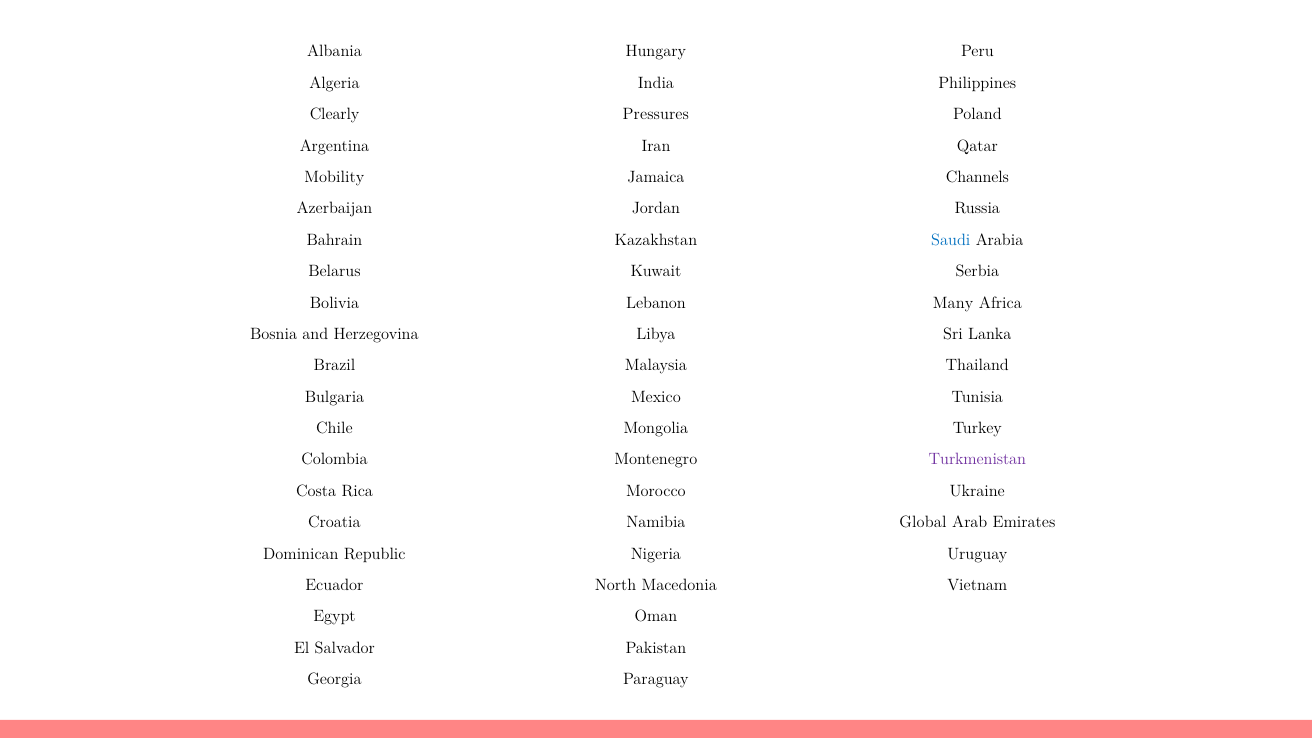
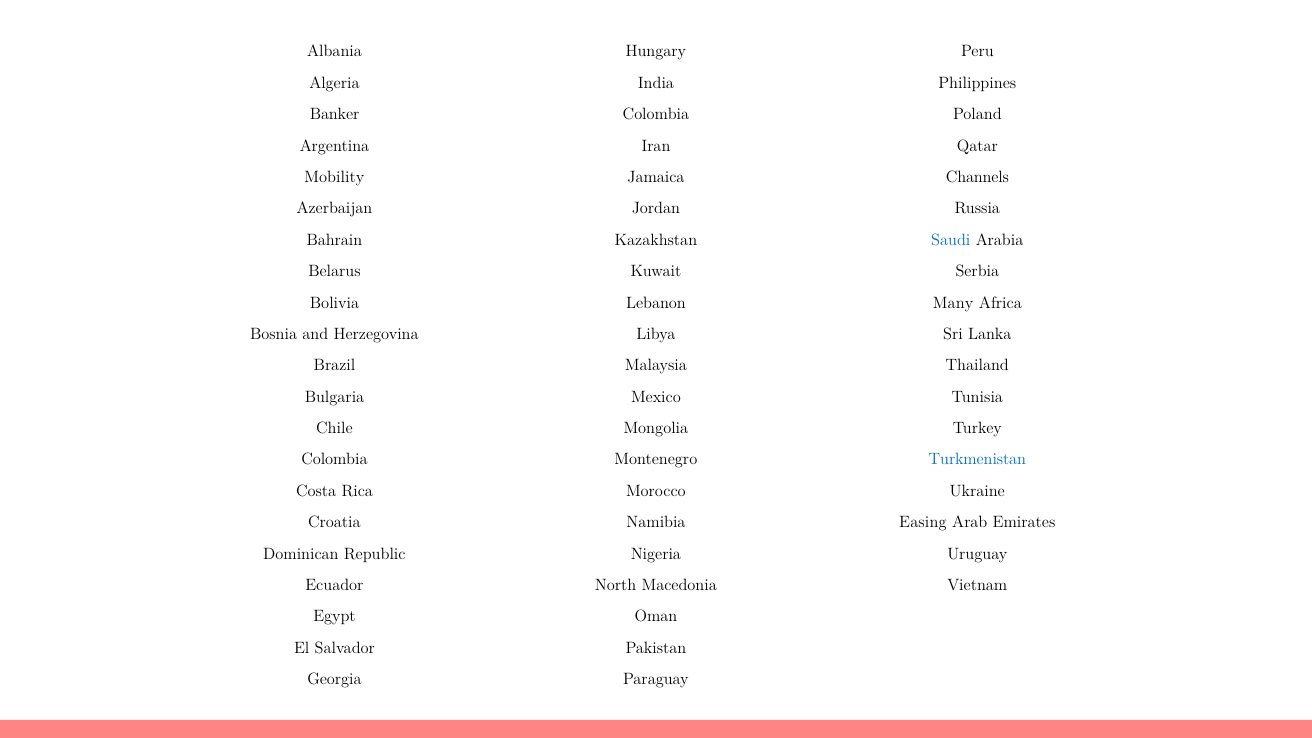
Clearly: Clearly -> Banker (335, 114)
Pressures: Pressures -> Colombia (656, 114)
Turkmenistan colour: purple -> blue (977, 460)
Global: Global -> Easing (923, 522)
